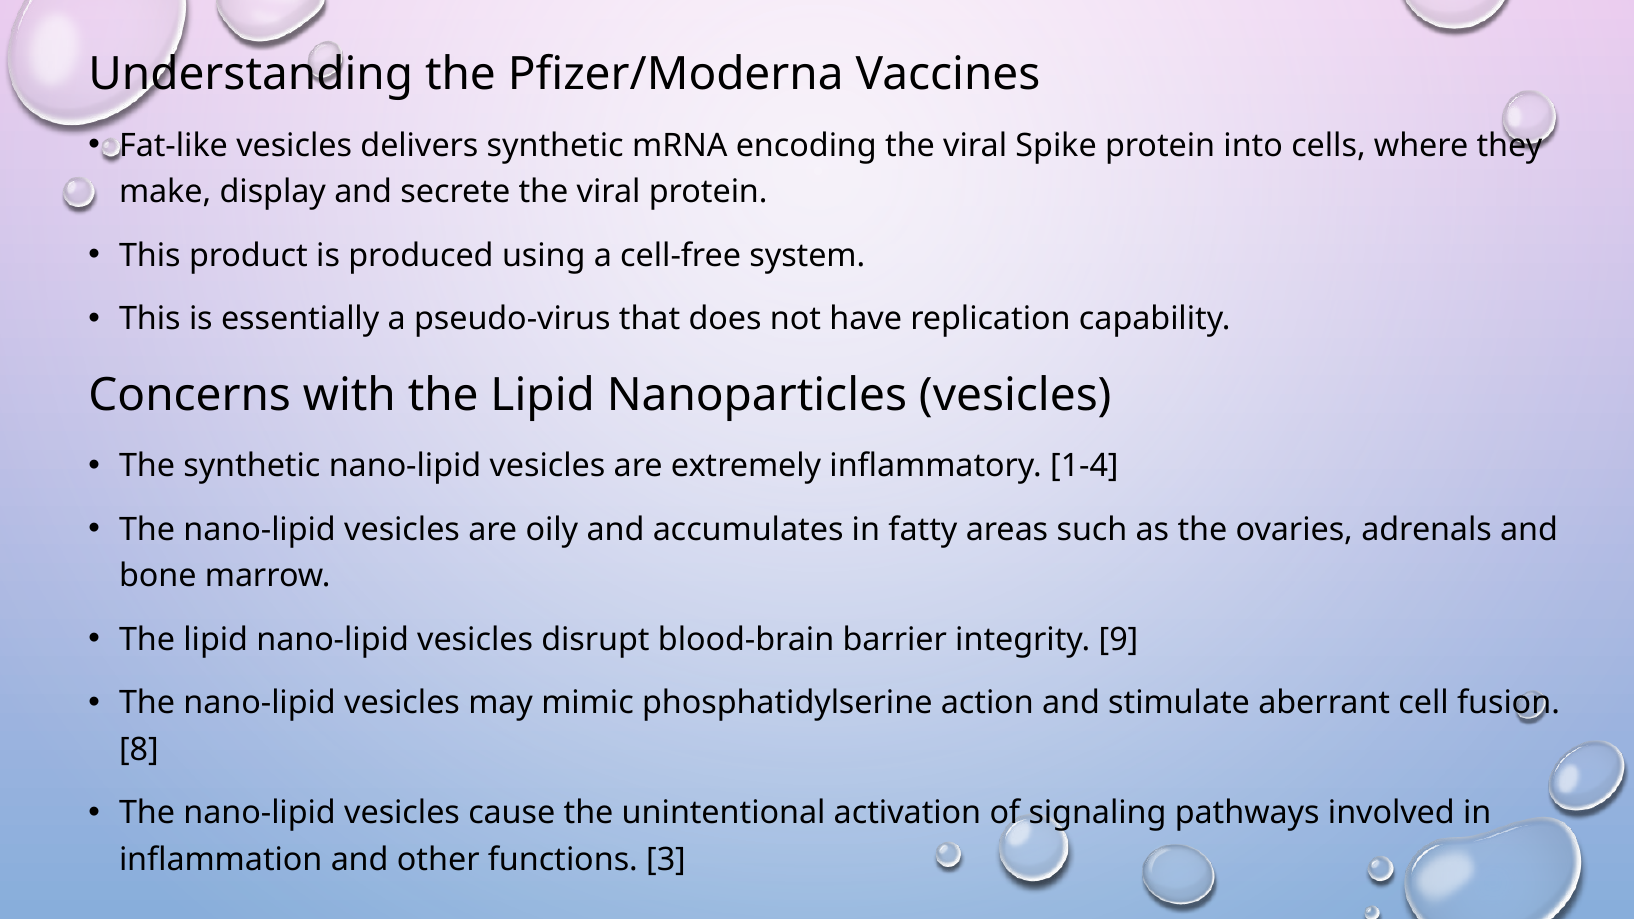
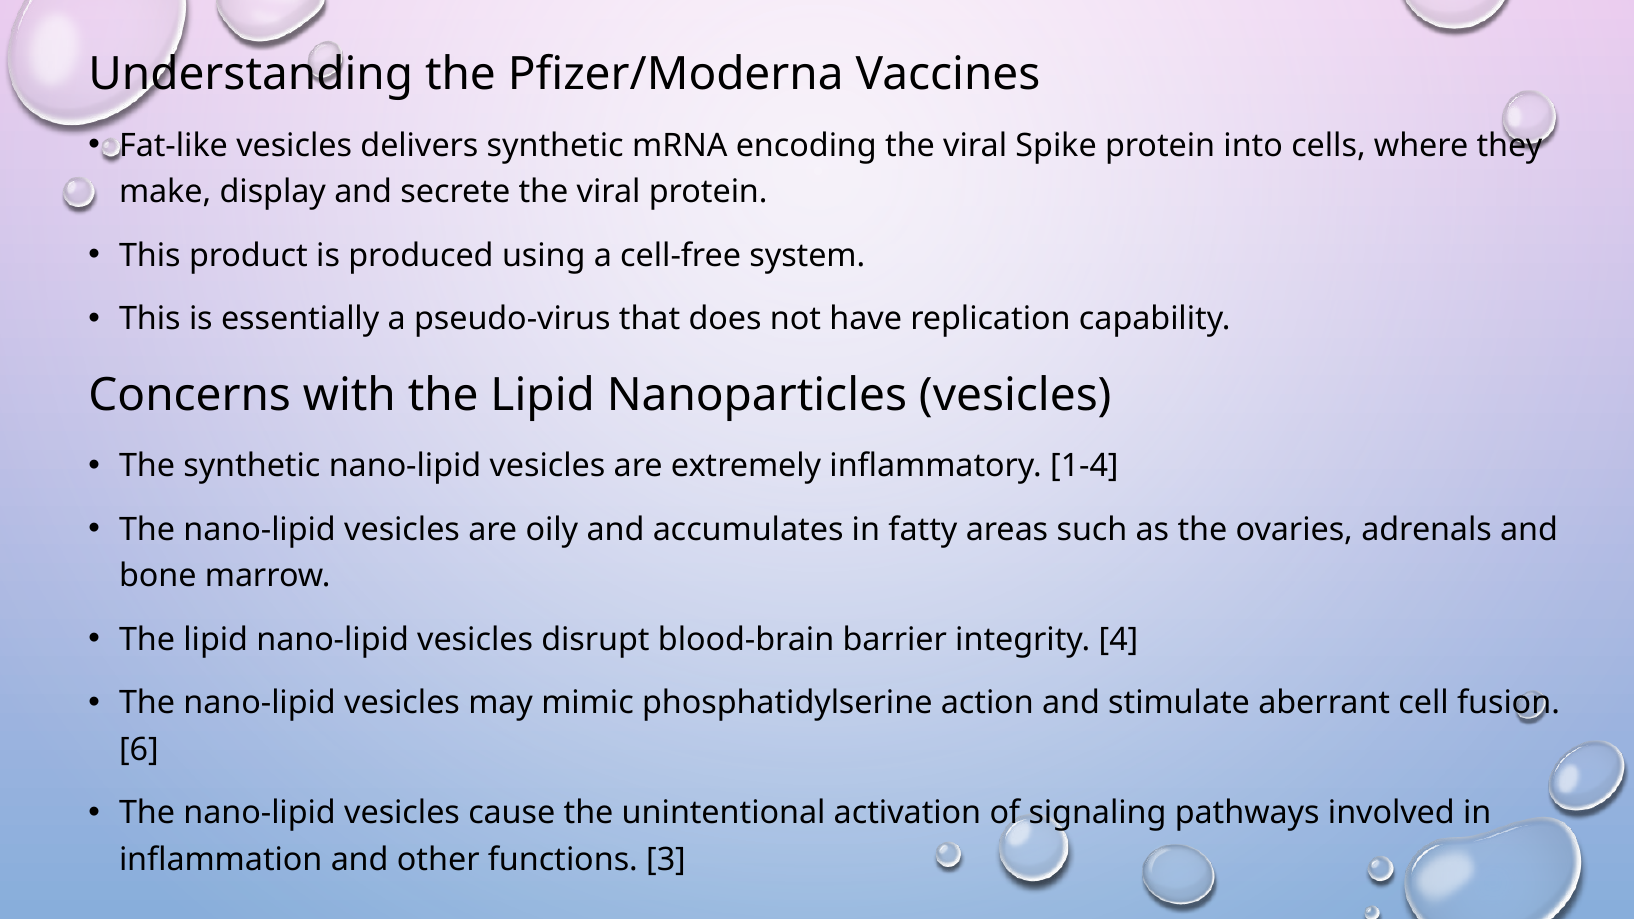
9: 9 -> 4 (1118, 640)
8: 8 -> 6 (139, 750)
